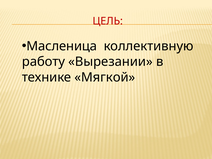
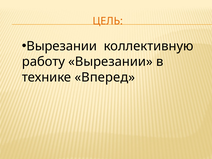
ЦЕЛЬ colour: red -> orange (108, 21)
Масленица: Масленица -> Вырезании (62, 46)
Мягкой: Мягкой -> Вперед (105, 77)
